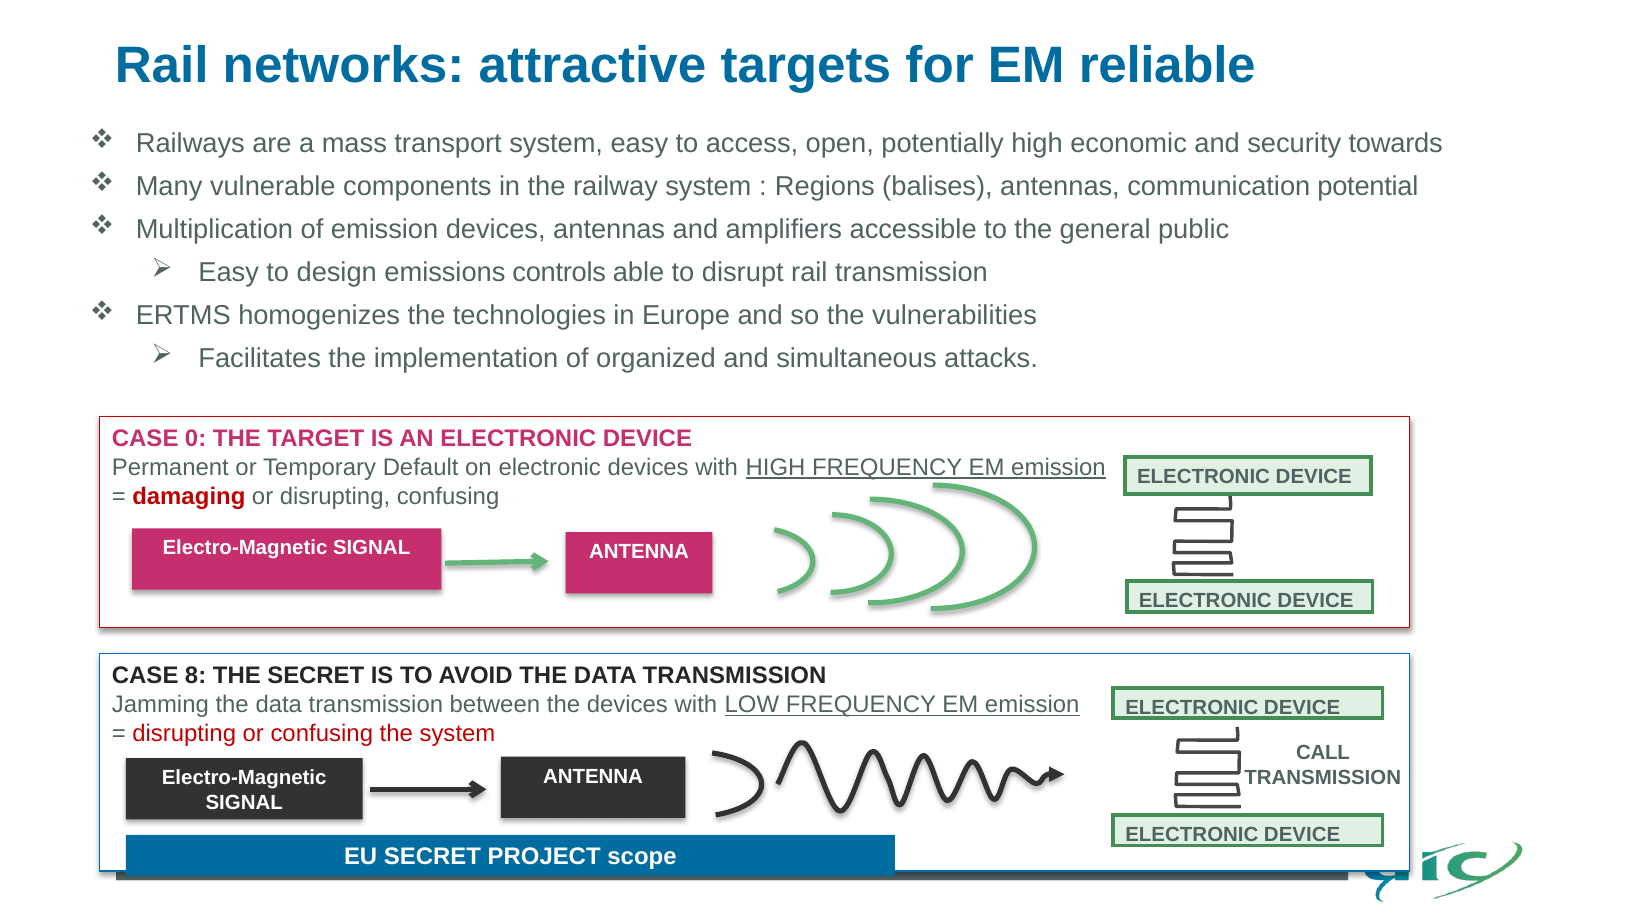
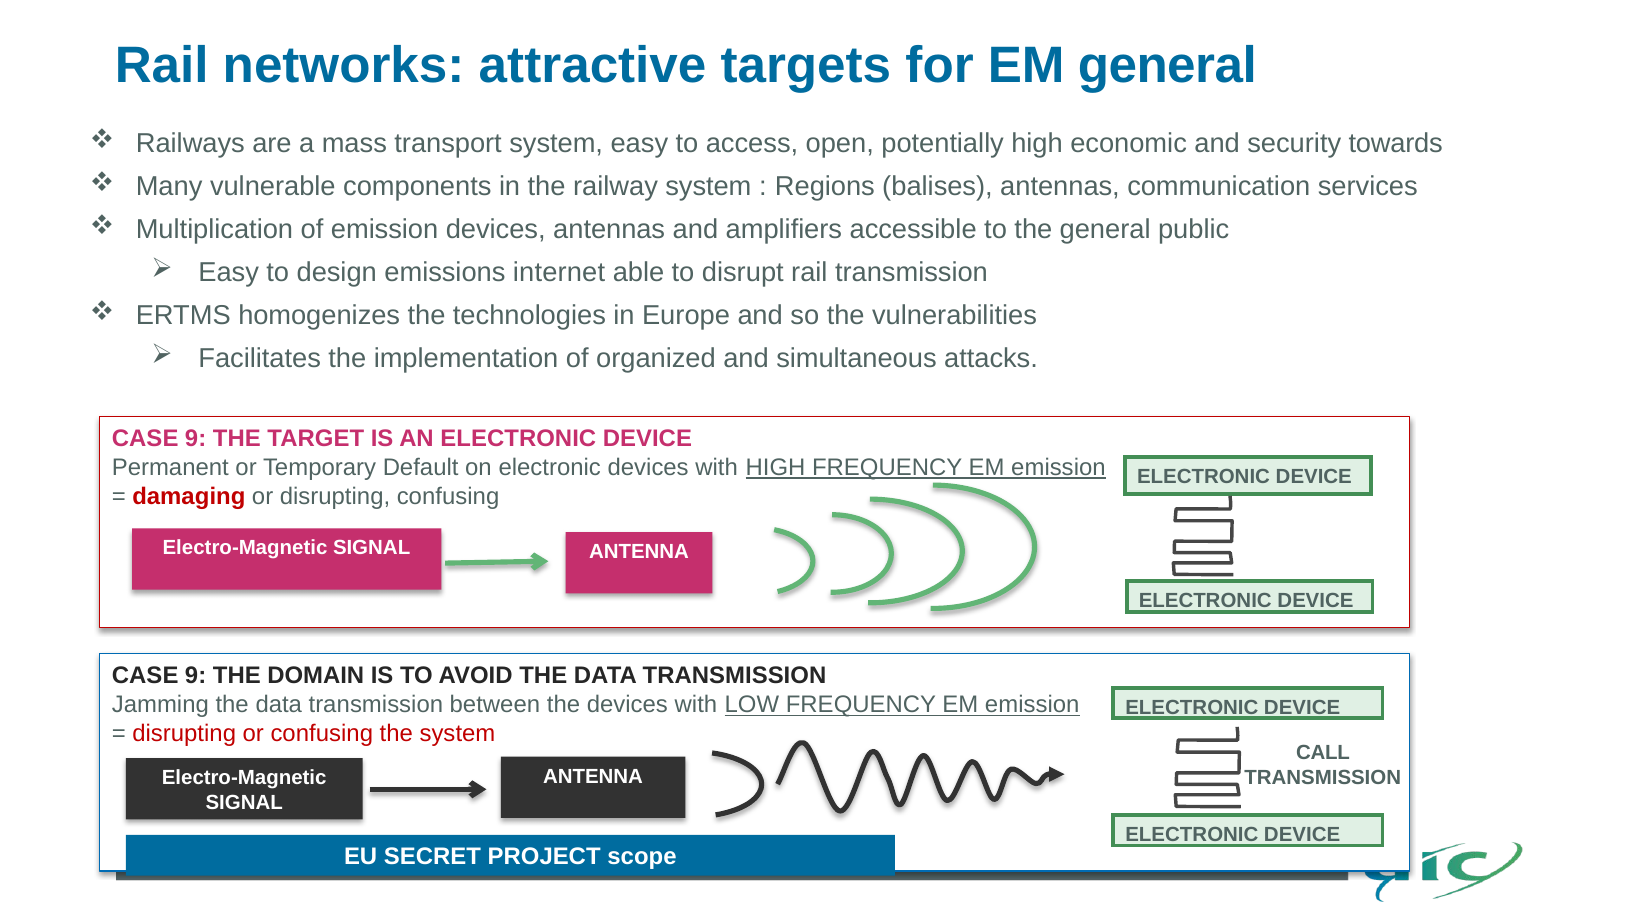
EM reliable: reliable -> general (1167, 65)
potential: potential -> services (1368, 187)
controls: controls -> internet (559, 273)
0: 0 -> 9 (196, 439)
8: 8 -> 9 (196, 676)
THE SECRET: SECRET -> DOMAIN (316, 676)
